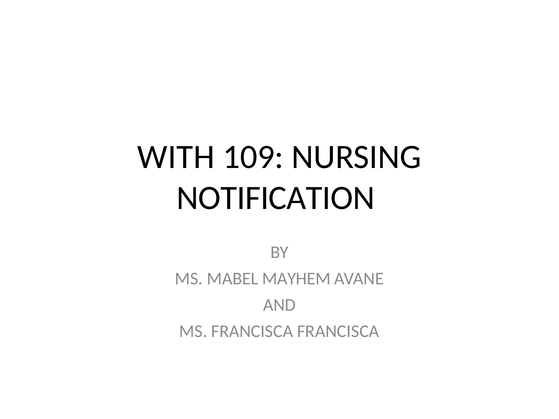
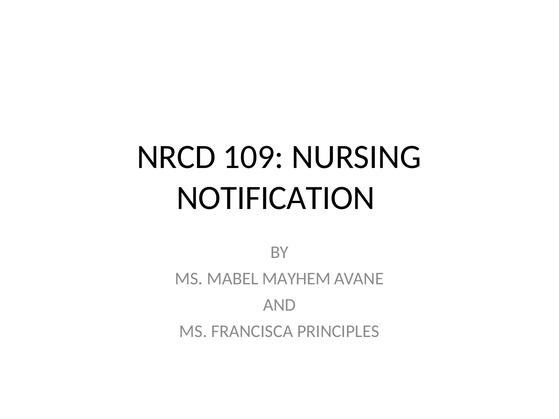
WITH: WITH -> NRCD (176, 157)
FRANCISCA FRANCISCA: FRANCISCA -> PRINCIPLES (338, 331)
